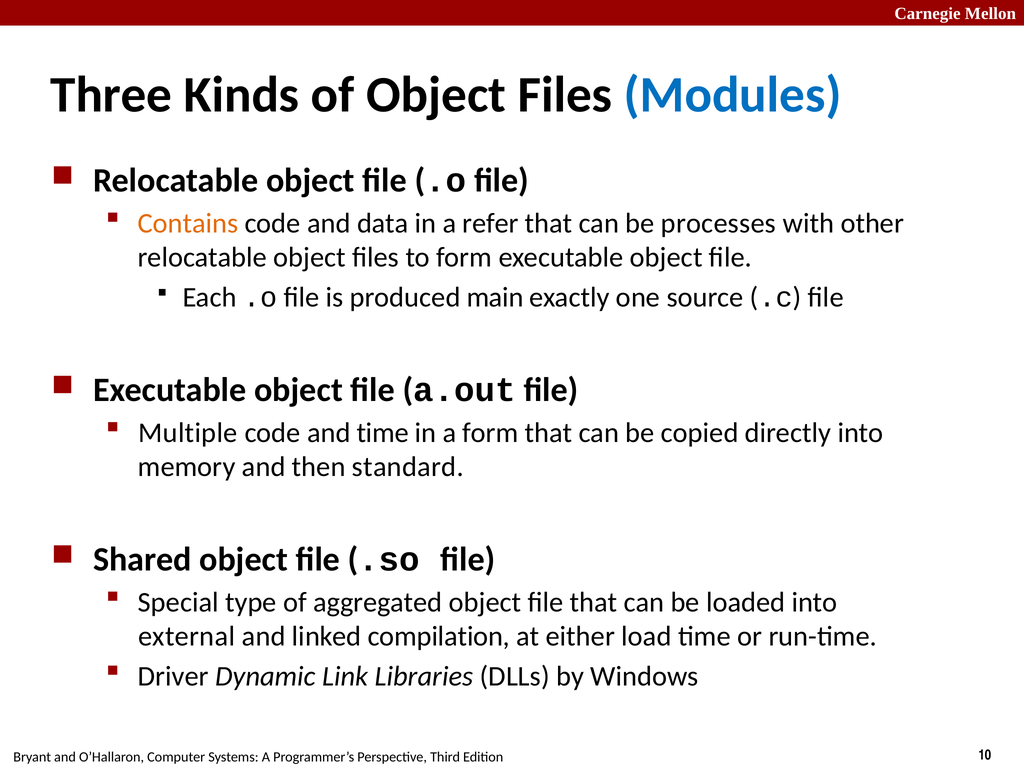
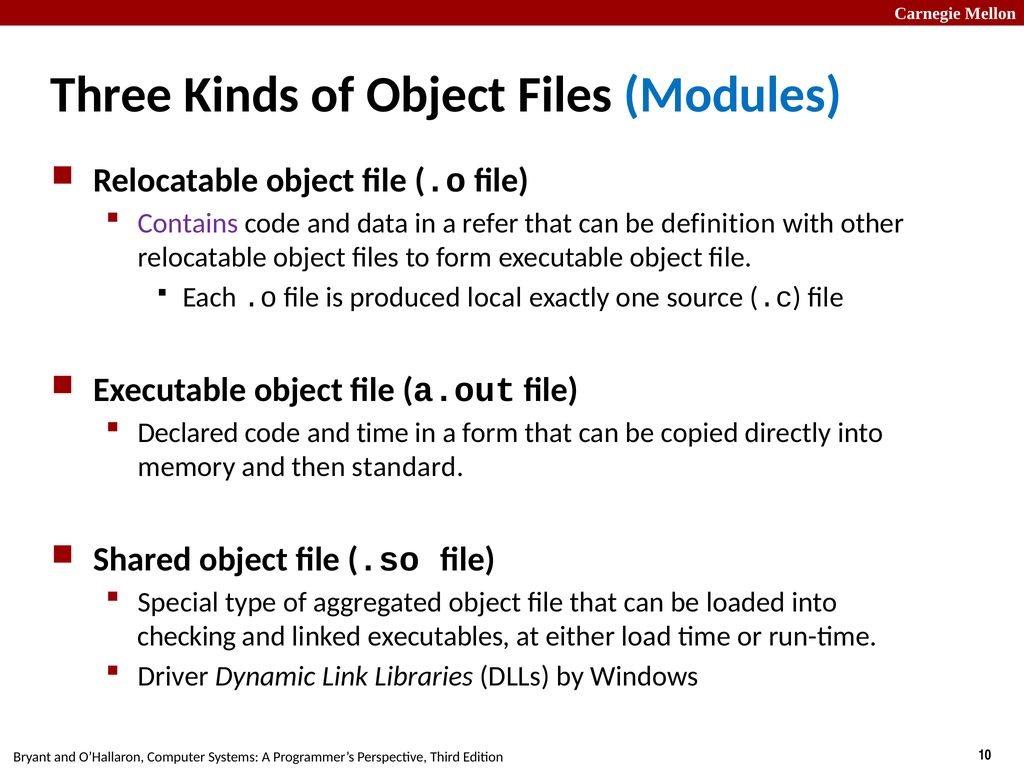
Contains colour: orange -> purple (188, 223)
processes: processes -> definition (718, 223)
main: main -> local (495, 297)
Multiple: Multiple -> Declared (188, 433)
external: external -> checking (187, 636)
compilation: compilation -> executables (439, 636)
